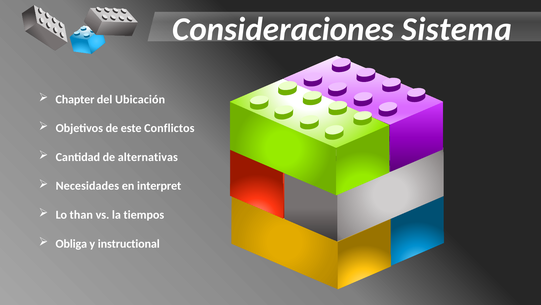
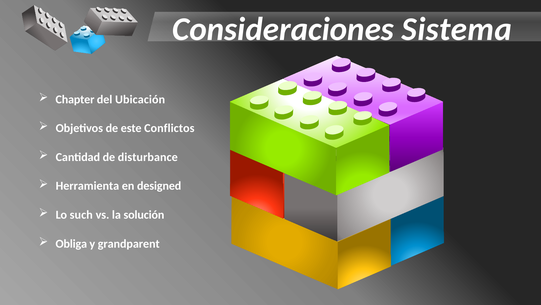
alternativas: alternativas -> disturbance (148, 157)
Necesidades: Necesidades -> Herramienta (87, 186)
interpret: interpret -> designed (159, 186)
than: than -> such (81, 214)
tiempos: tiempos -> solución (144, 214)
instructional: instructional -> grandparent (129, 243)
